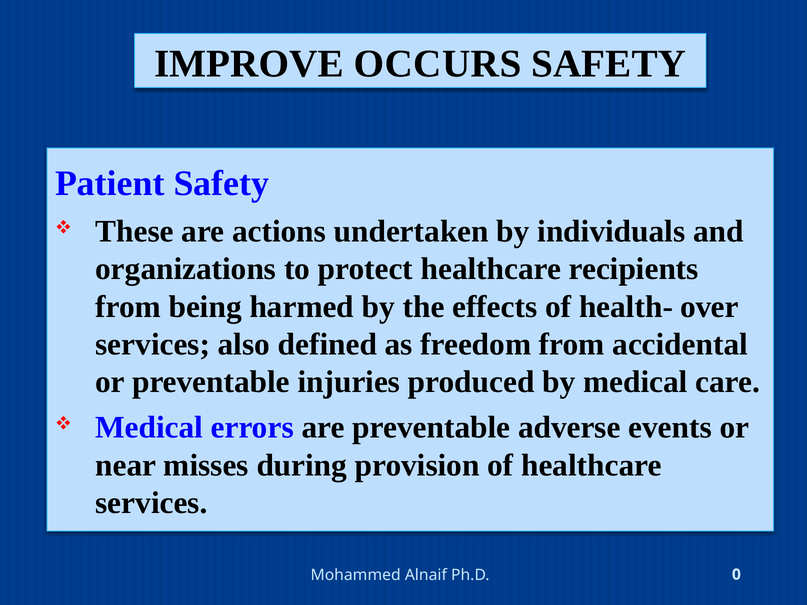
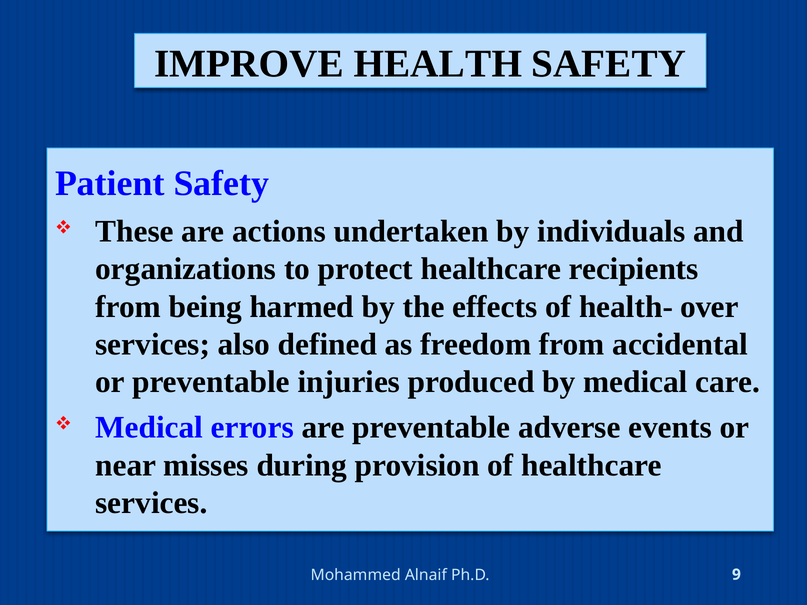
OCCURS: OCCURS -> HEALTH (438, 64)
0: 0 -> 9 (736, 575)
